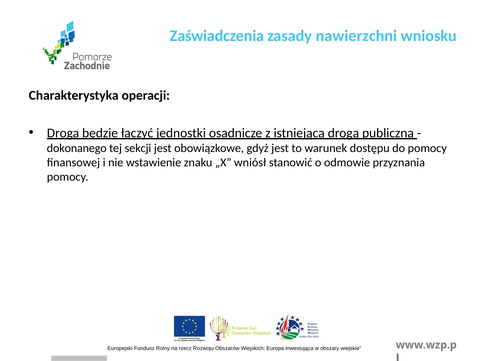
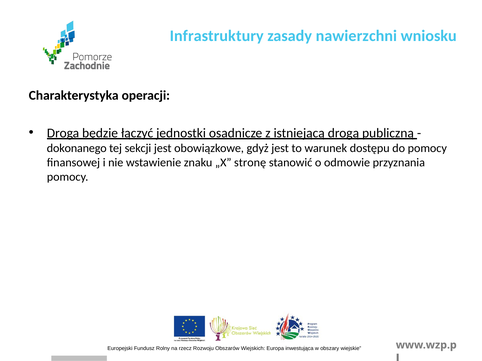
Zaświadczenia: Zaświadczenia -> Infrastruktury (217, 36)
wniósł: wniósł -> stronę (250, 163)
